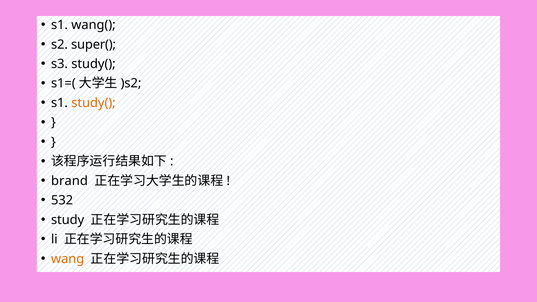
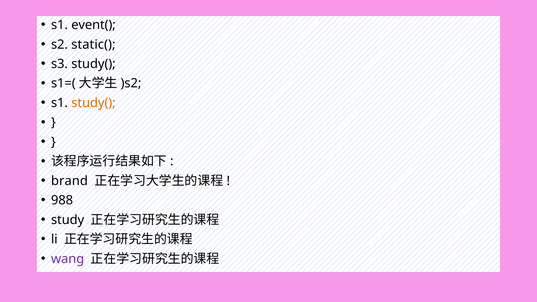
wang(: wang( -> event( (94, 25)
super(: super( -> static( (93, 44)
532: 532 -> 988 (62, 200)
wang colour: orange -> purple (68, 259)
